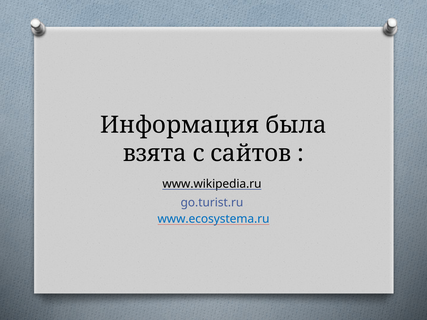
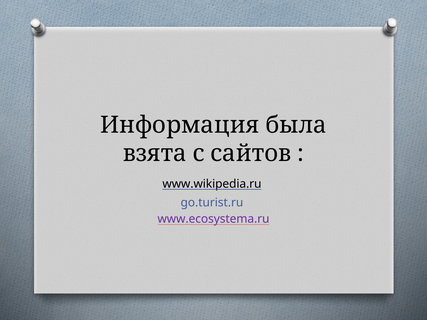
www.ecosystema.ru colour: blue -> purple (213, 219)
